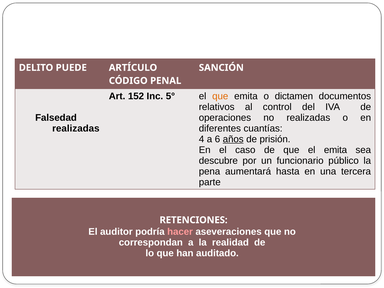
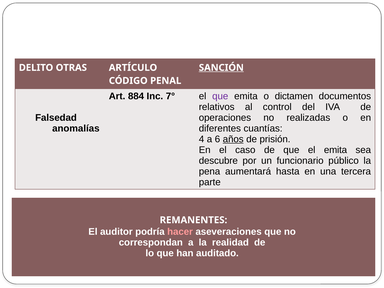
PUEDE: PUEDE -> OTRAS (71, 68)
SANCIÓN underline: none -> present (221, 68)
152: 152 -> 884 (136, 96)
5°: 5° -> 7° (170, 96)
que colour: orange -> purple (220, 96)
realizadas: realizadas -> anomalías (76, 128)
RETENCIONES: RETENCIONES -> REMANENTES (193, 220)
